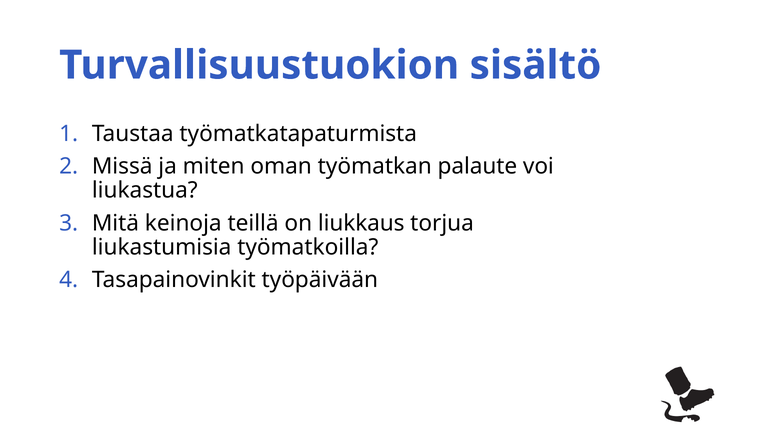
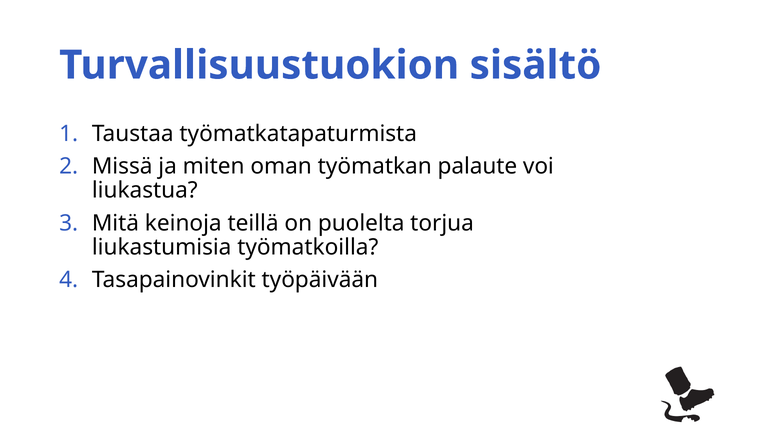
liukkaus: liukkaus -> puolelta (361, 223)
